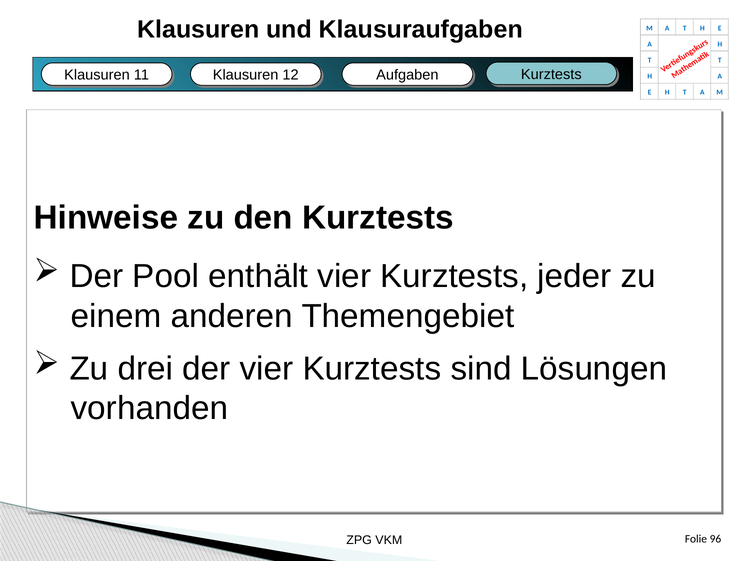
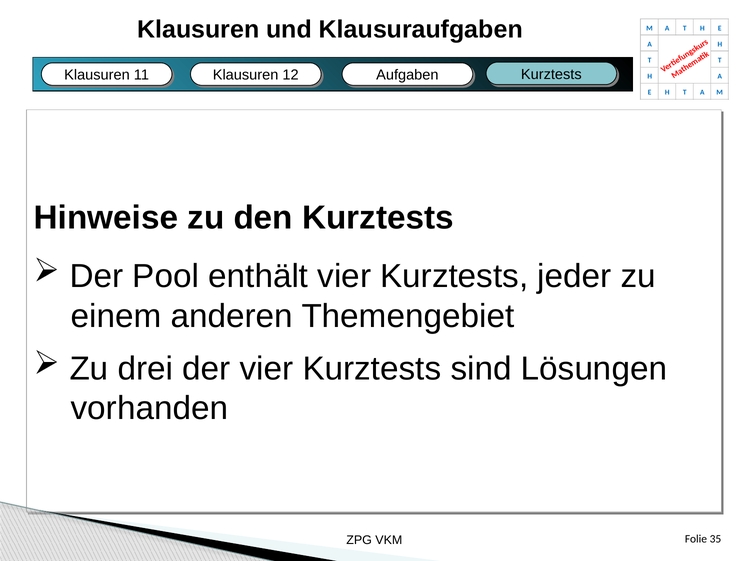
96: 96 -> 35 (715, 540)
